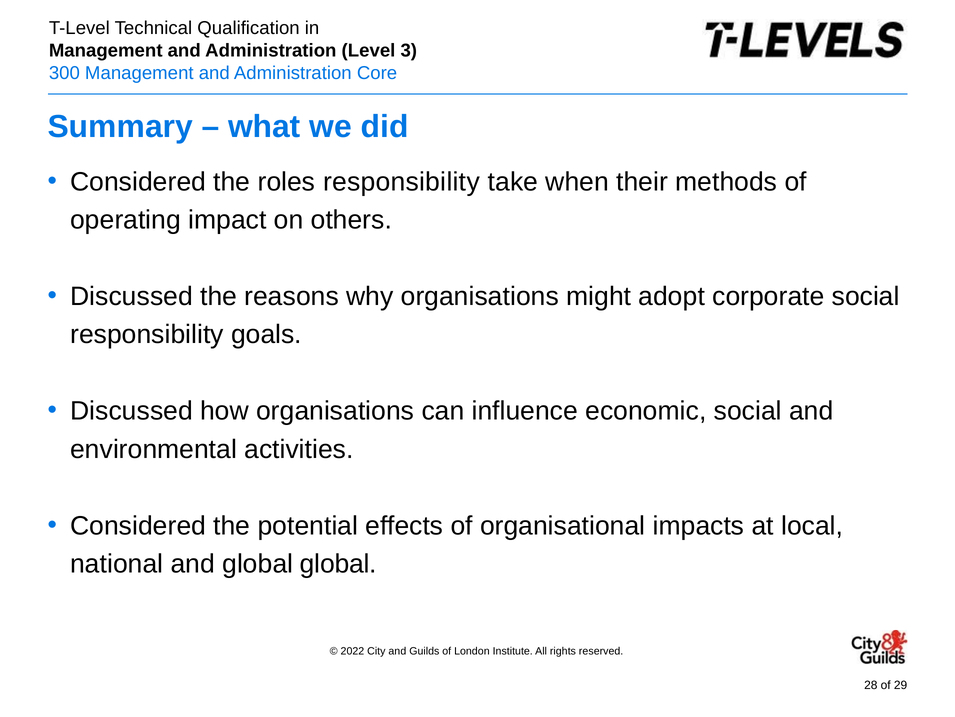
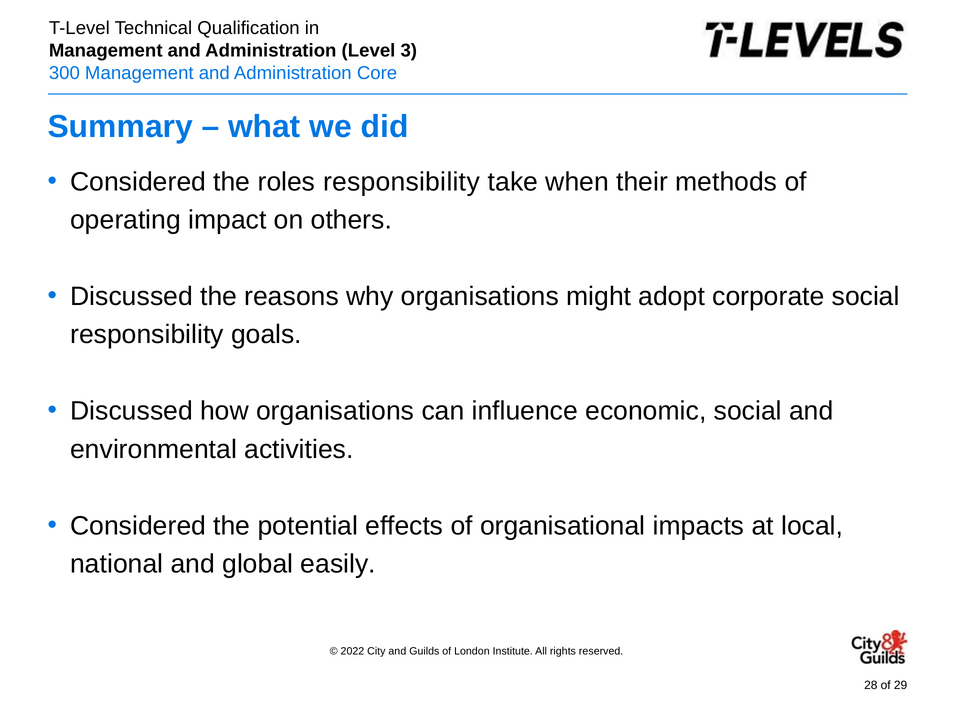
global global: global -> easily (338, 564)
